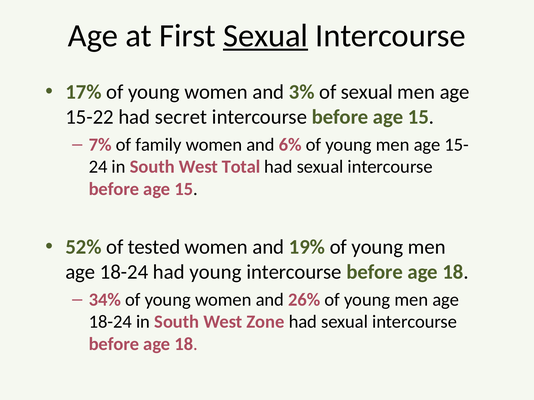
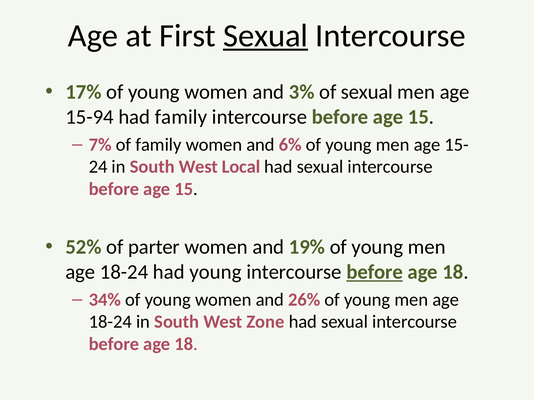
15-22: 15-22 -> 15-94 (90, 117)
had secret: secret -> family (181, 117)
Total: Total -> Local (241, 167)
tested: tested -> parter (154, 247)
before underline: none -> present (375, 272)
